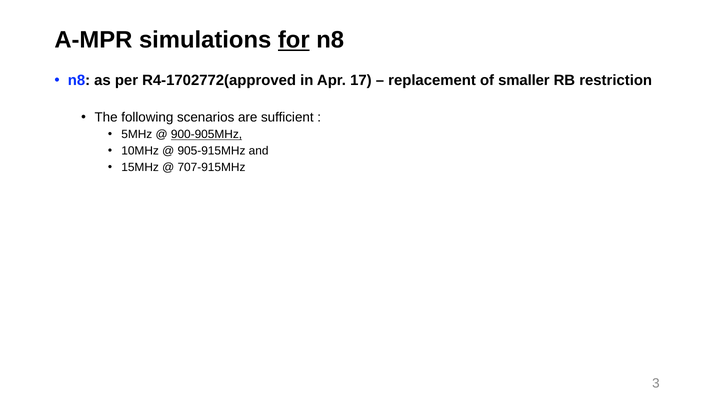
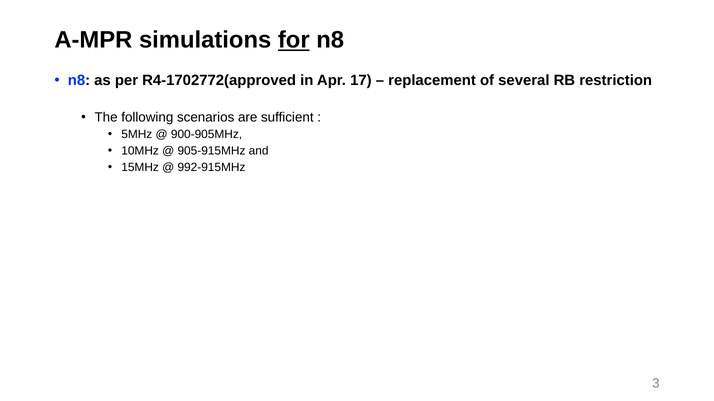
smaller: smaller -> several (524, 81)
900-905MHz underline: present -> none (207, 135)
707-915MHz: 707-915MHz -> 992-915MHz (211, 168)
